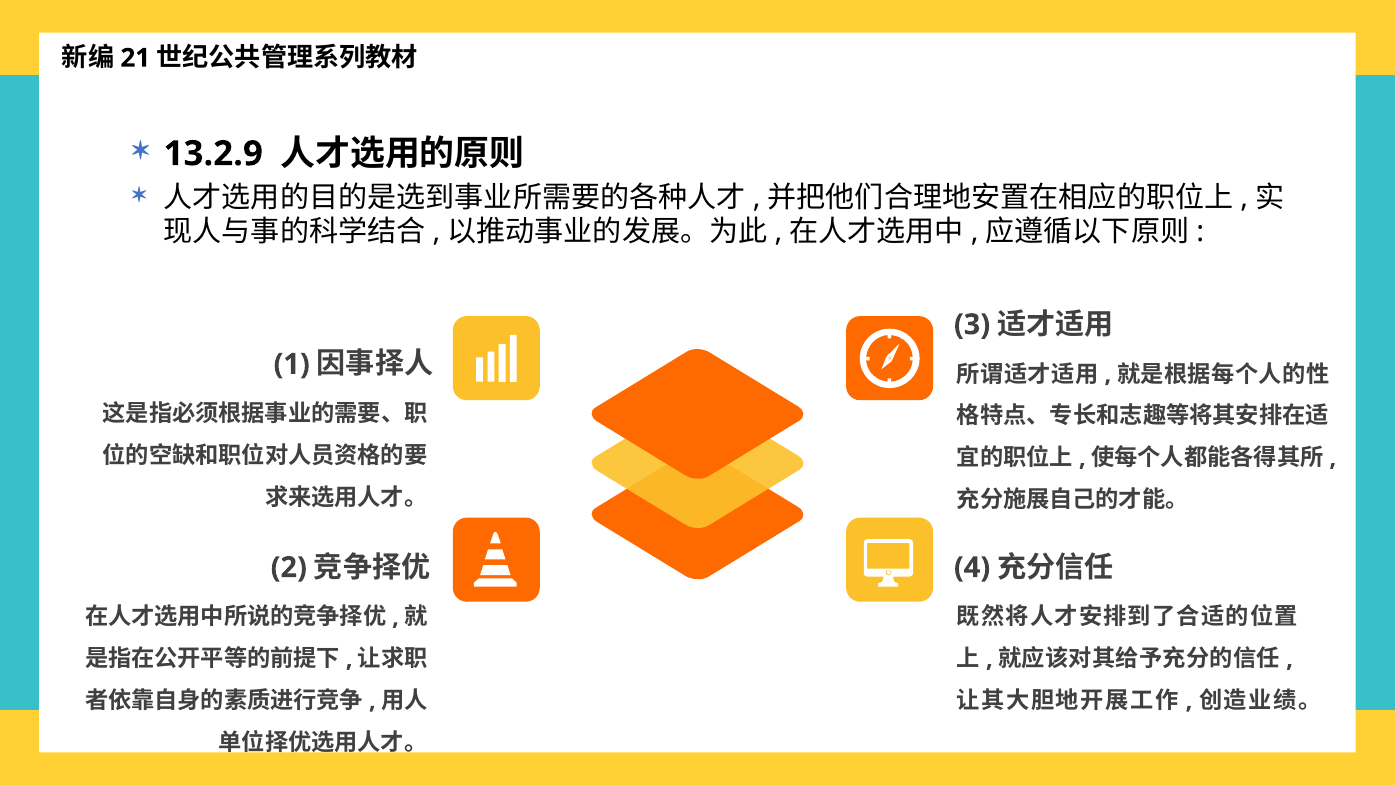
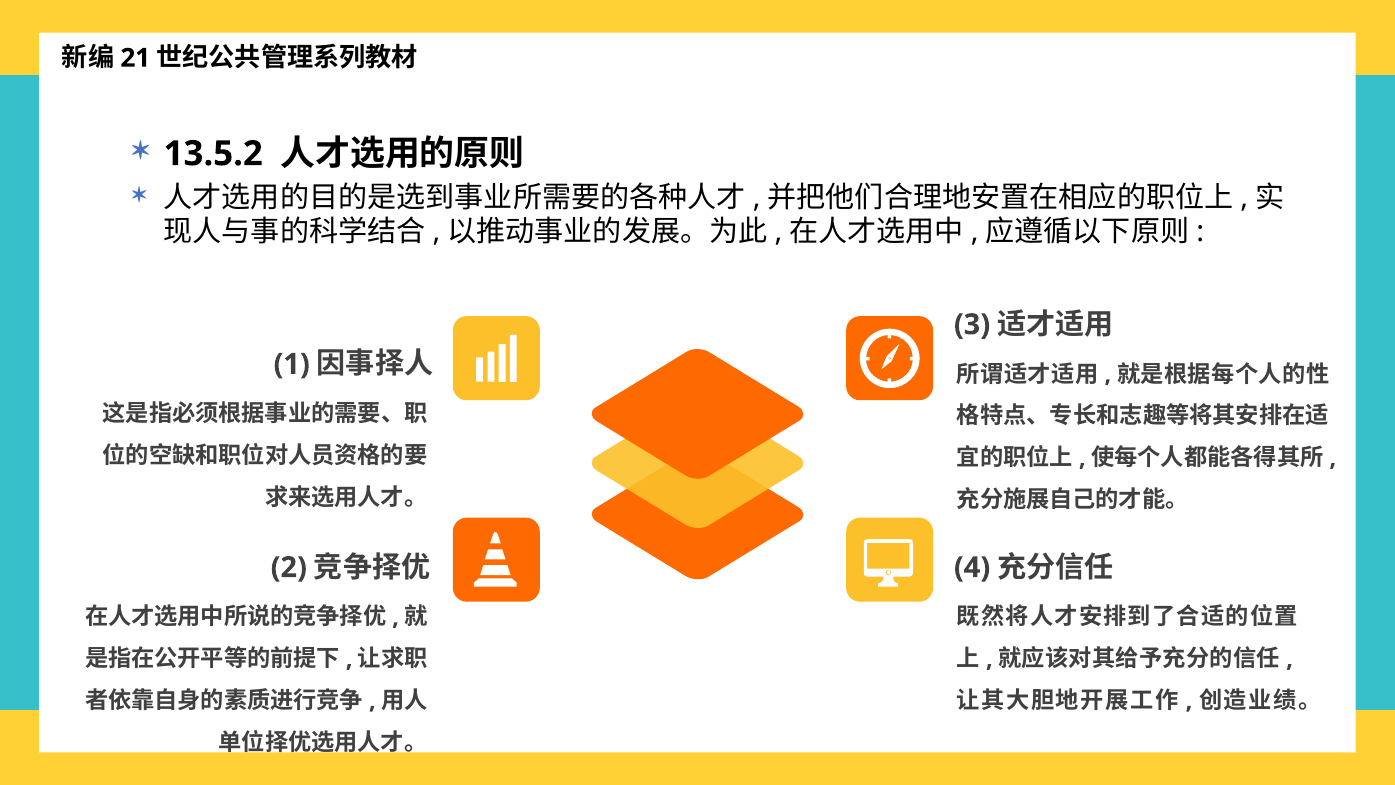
13.2.9: 13.2.9 -> 13.5.2 (213, 154)
